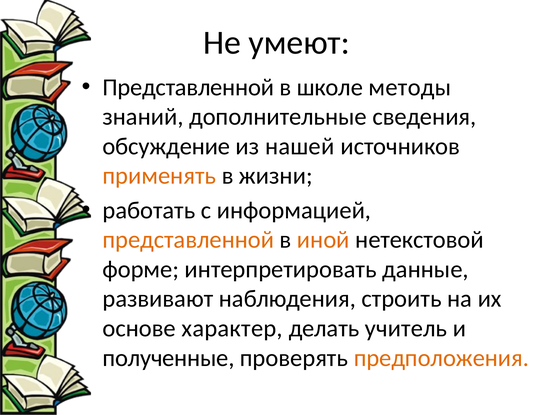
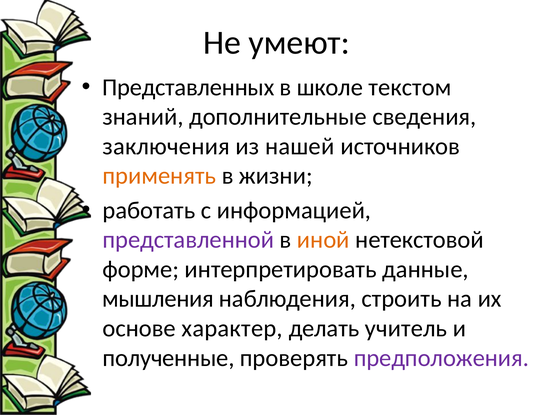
Представленной: Представленной -> Представленных (188, 87)
методы: методы -> текстом (410, 87)
обсуждение: обсуждение -> заключения (166, 146)
представленной colour: orange -> purple (188, 240)
развивают: развивают -> мышления (158, 299)
предположения colour: orange -> purple (441, 358)
